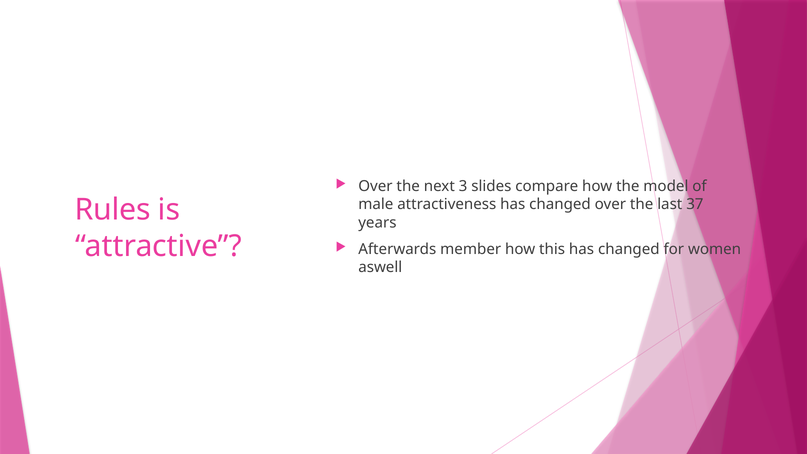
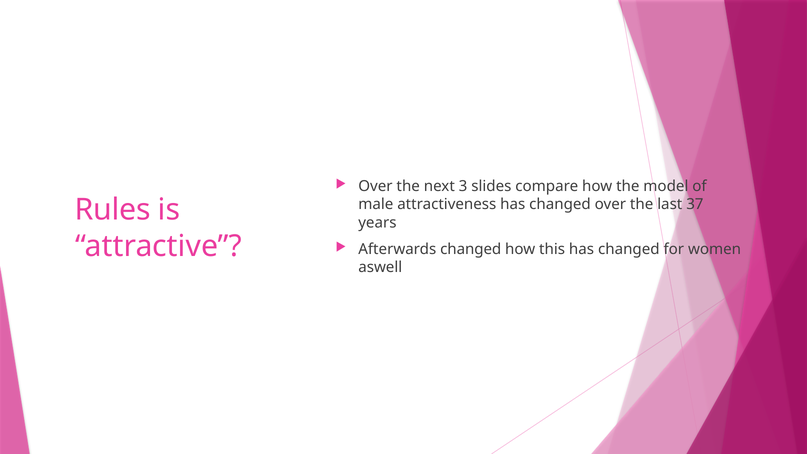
Afterwards member: member -> changed (471, 249)
